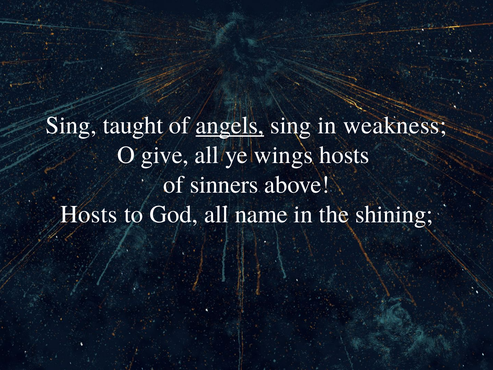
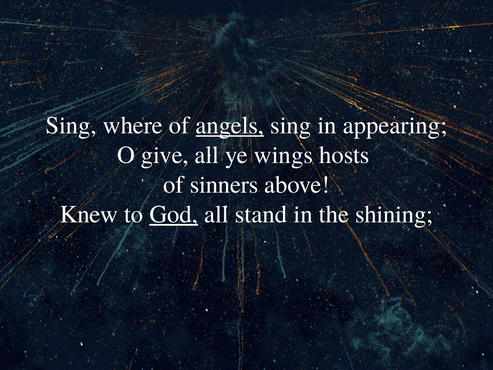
taught: taught -> where (133, 125)
weakness: weakness -> appearing (395, 125)
Hosts: Hosts -> Knew (89, 214)
God underline: none -> present (174, 214)
name: name -> stand (261, 214)
